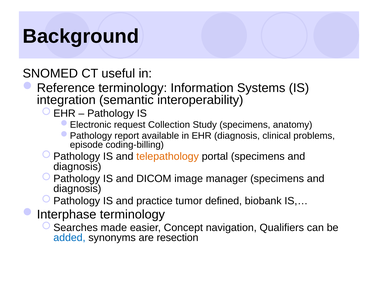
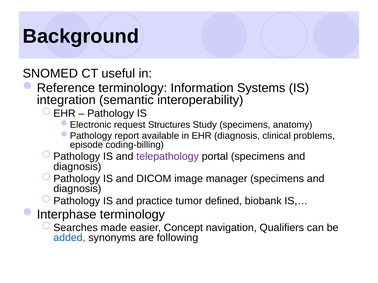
Collection: Collection -> Structures (169, 125)
telepathology colour: orange -> purple (168, 157)
resection: resection -> following (177, 238)
